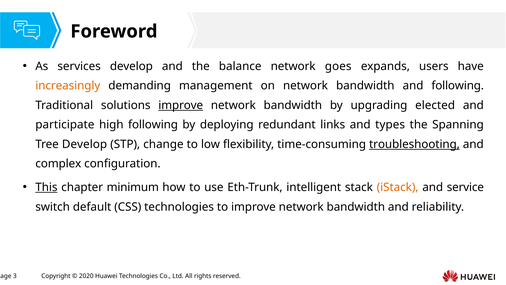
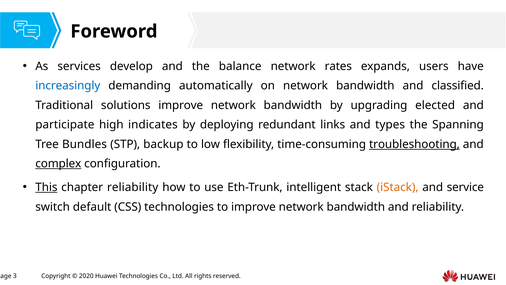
goes: goes -> rates (338, 66)
increasingly colour: orange -> blue (68, 86)
management: management -> automatically (216, 86)
and following: following -> classified (458, 86)
improve underline: present -> none (181, 105)
high following: following -> indicates (153, 125)
Tree Develop: Develop -> Bundles (85, 144)
change: change -> backup (163, 144)
complex underline: none -> present (58, 164)
chapter minimum: minimum -> reliability (133, 187)
